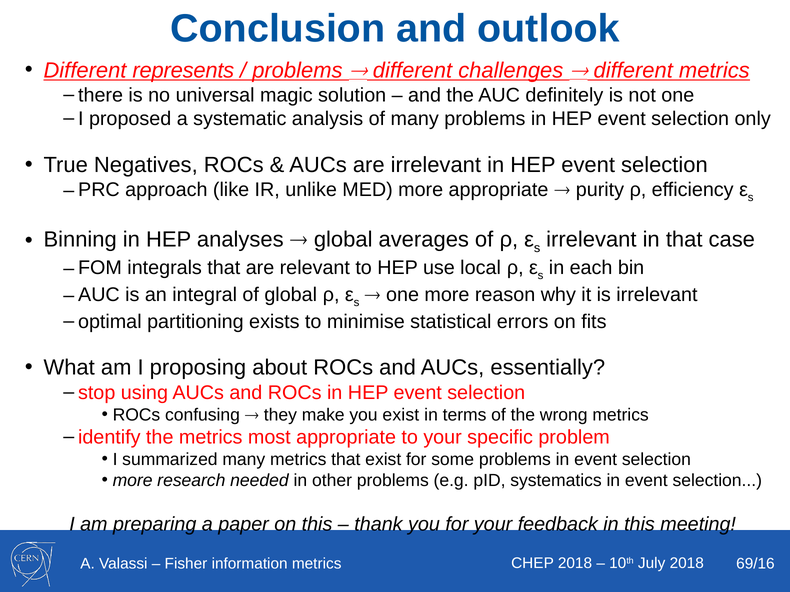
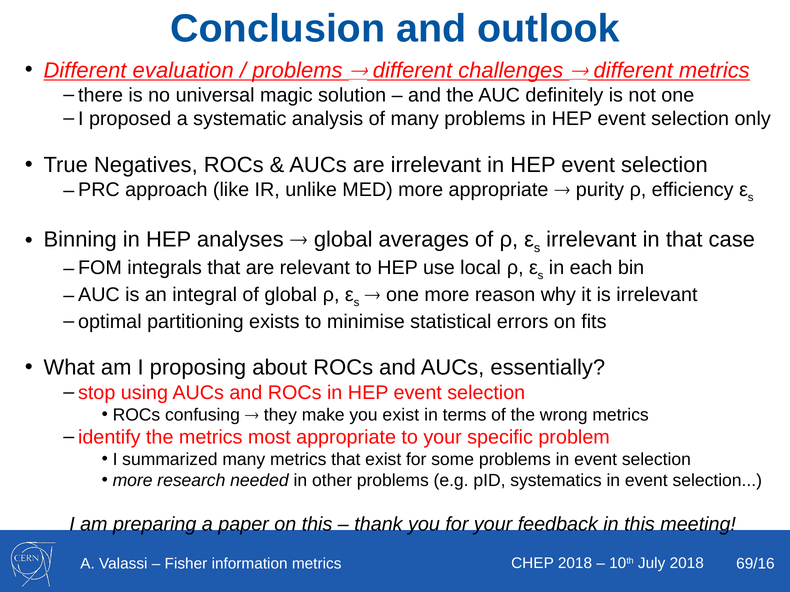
represents: represents -> evaluation (183, 70)
